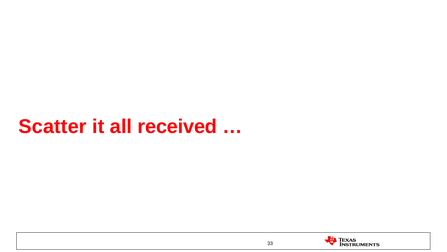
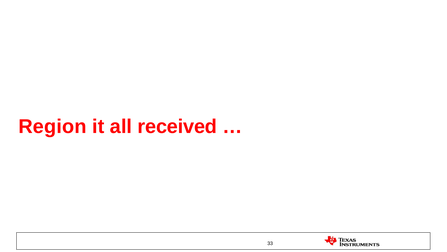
Scatter: Scatter -> Region (53, 126)
